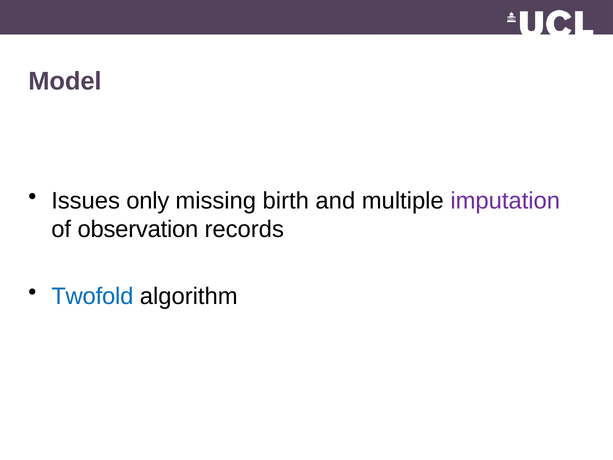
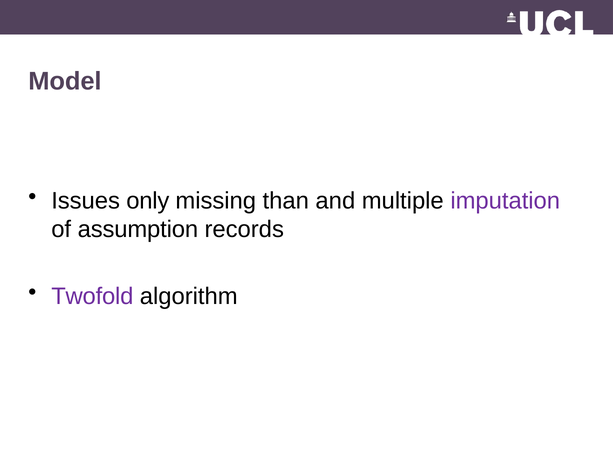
birth: birth -> than (286, 201)
observation: observation -> assumption (138, 229)
Twofold colour: blue -> purple (92, 296)
